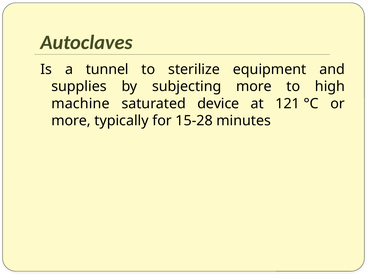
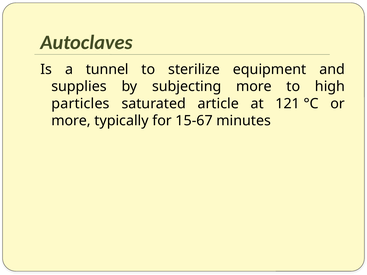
machine: machine -> particles (81, 104)
device: device -> article (218, 104)
15-28: 15-28 -> 15-67 (194, 121)
